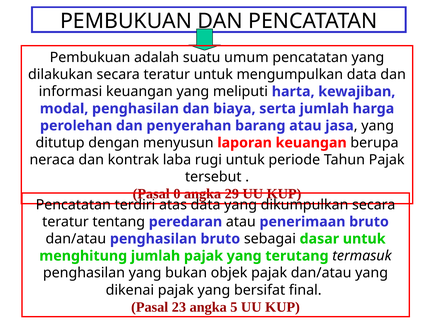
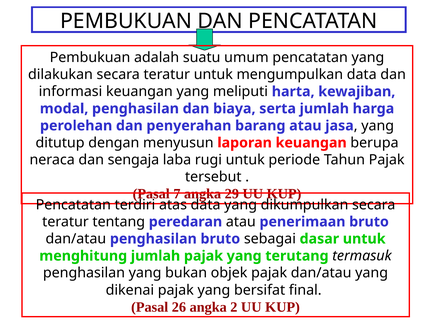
kontrak: kontrak -> sengaja (133, 160)
0: 0 -> 7 (177, 194)
23: 23 -> 26 (179, 307)
5: 5 -> 2 (234, 307)
